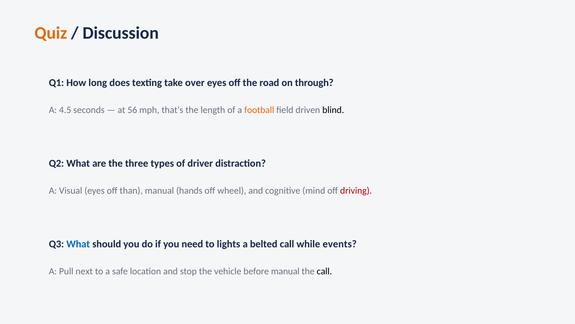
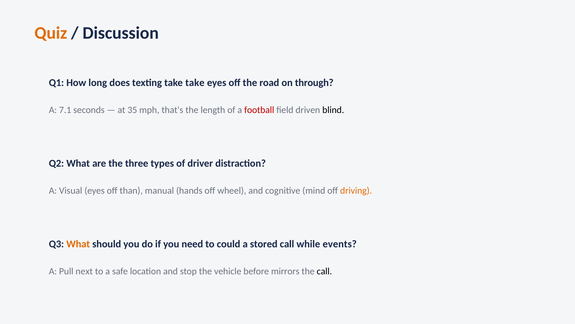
take over: over -> take (195, 83)
4.5: 4.5 -> 7.1 (65, 110)
56: 56 -> 35 (132, 110)
football colour: orange -> red (259, 110)
driving colour: red -> orange (356, 190)
What colour: blue -> orange (78, 244)
lights: lights -> could (229, 244)
belted: belted -> stored (264, 244)
before manual: manual -> mirrors (285, 271)
